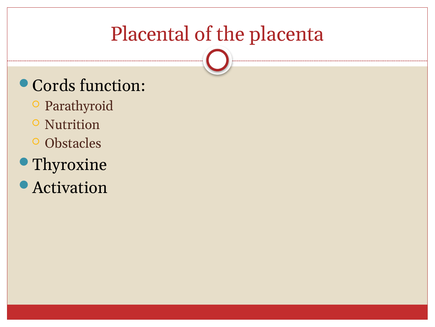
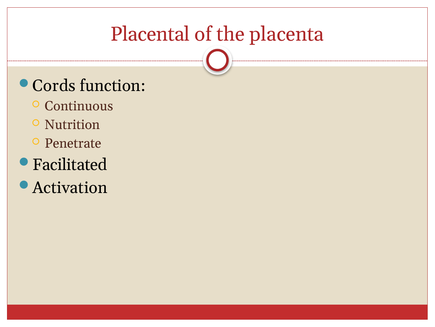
Parathyroid: Parathyroid -> Continuous (79, 106)
Obstacles: Obstacles -> Penetrate (73, 143)
Thyroxine: Thyroxine -> Facilitated (70, 164)
